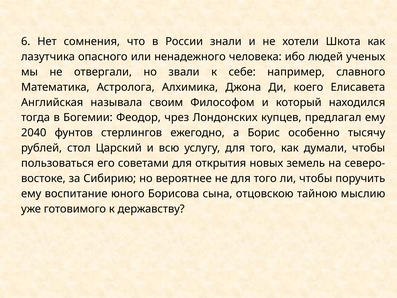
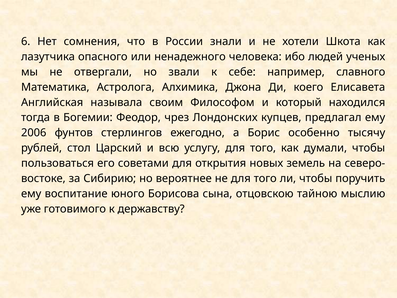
2040: 2040 -> 2006 (34, 133)
